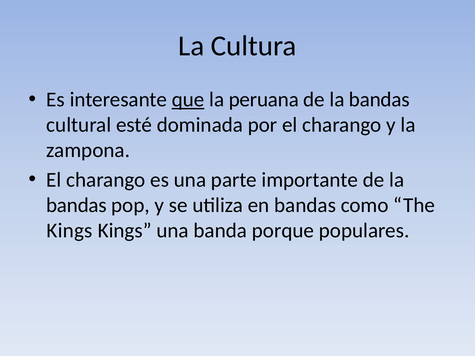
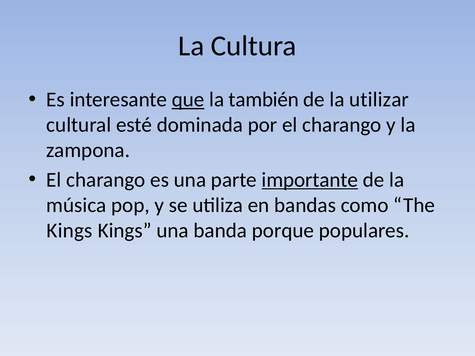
peruana: peruana -> también (264, 100)
bandas: bandas -> utilizar (379, 100)
importante underline: none -> present (310, 180)
bandas: bandas -> música (76, 205)
